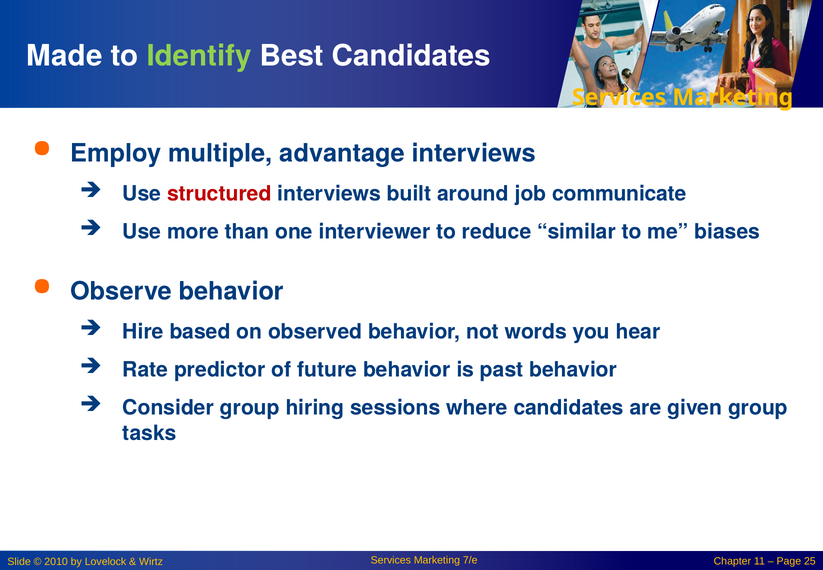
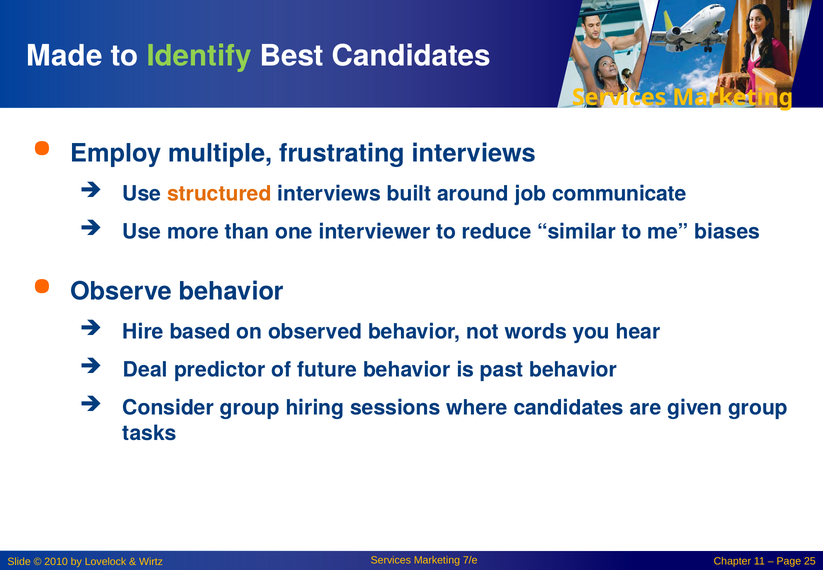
advantage: advantage -> frustrating (342, 153)
structured colour: red -> orange (219, 194)
Rate: Rate -> Deal (145, 370)
